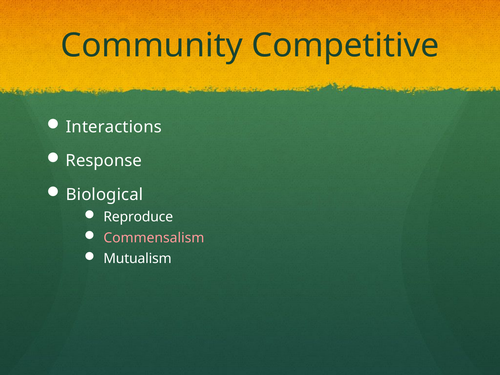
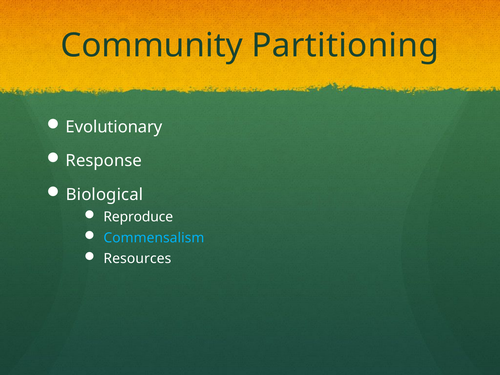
Competitive: Competitive -> Partitioning (345, 45)
Interactions: Interactions -> Evolutionary (114, 127)
Commensalism colour: pink -> light blue (154, 238)
Mutualism: Mutualism -> Resources (137, 259)
